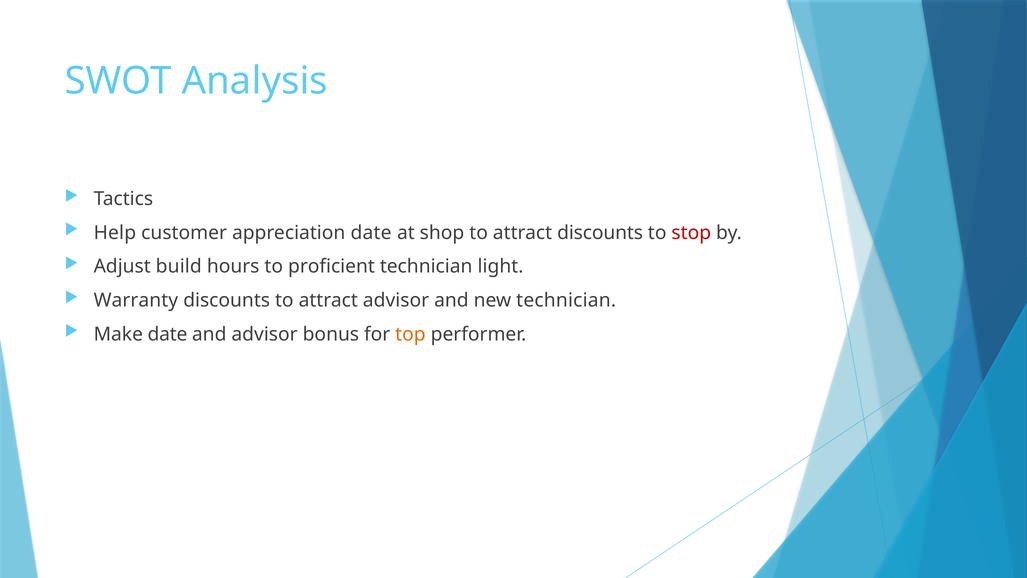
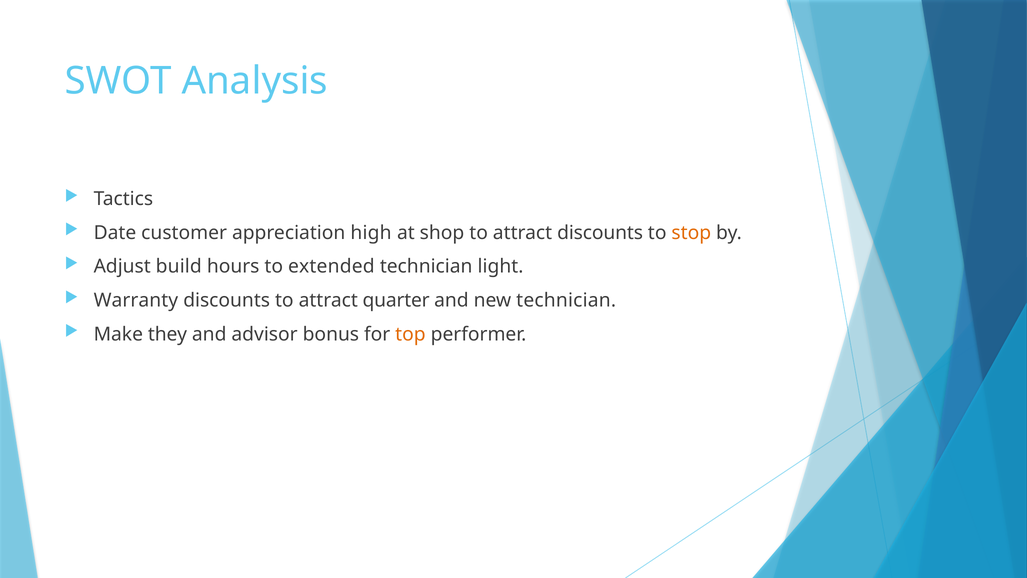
Help: Help -> Date (115, 233)
appreciation date: date -> high (371, 233)
stop colour: red -> orange (691, 233)
proficient: proficient -> extended (331, 266)
attract advisor: advisor -> quarter (396, 300)
Make date: date -> they (168, 334)
